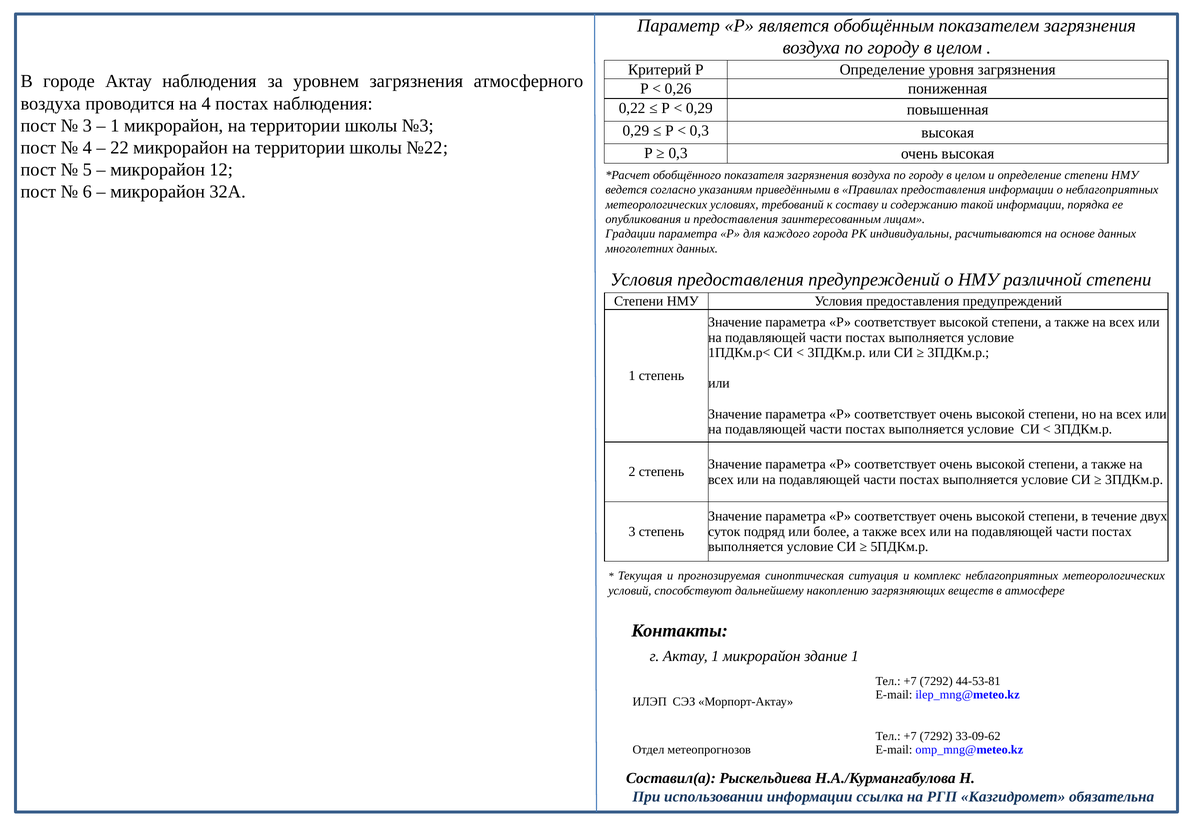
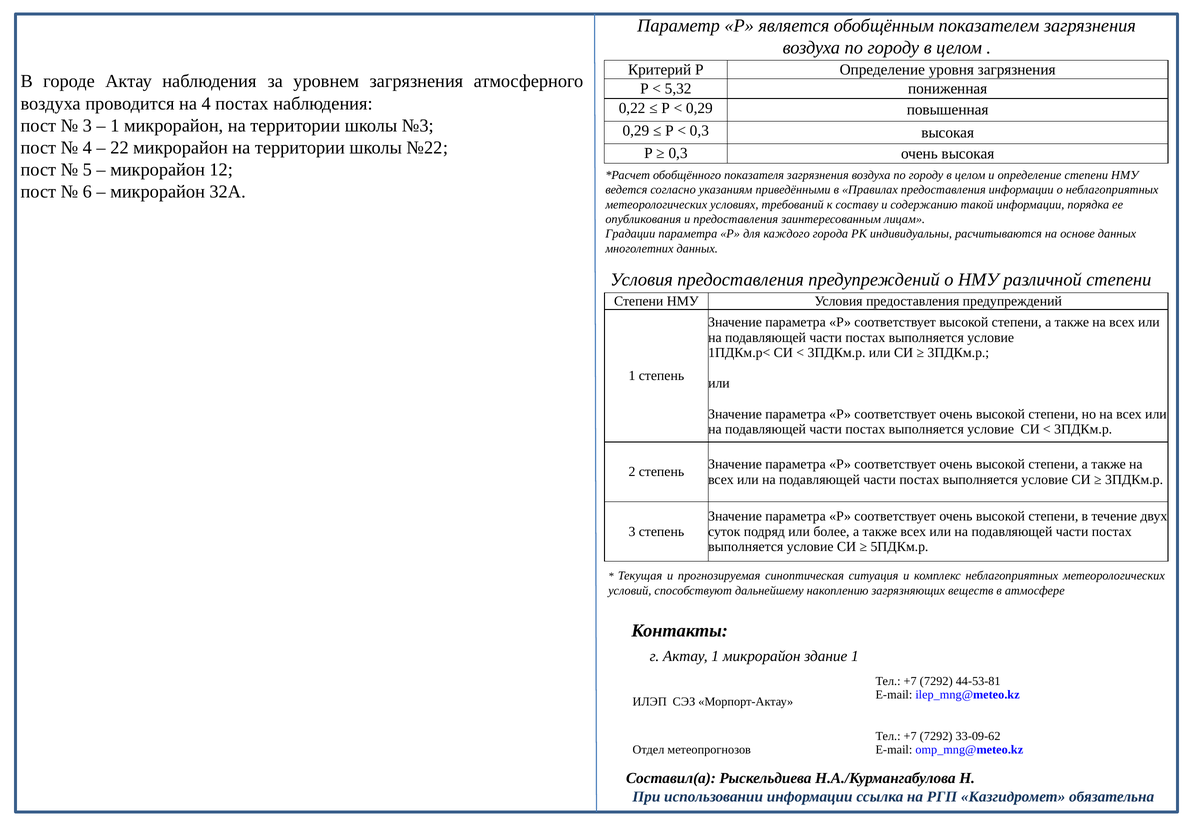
0,26: 0,26 -> 5,32 (678, 89)
